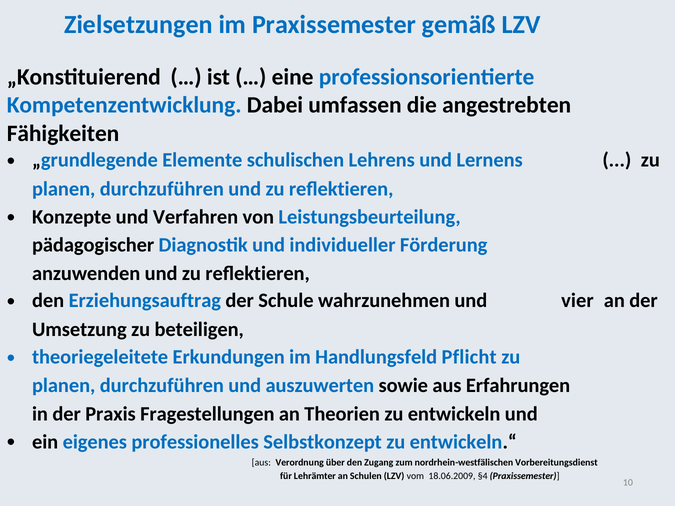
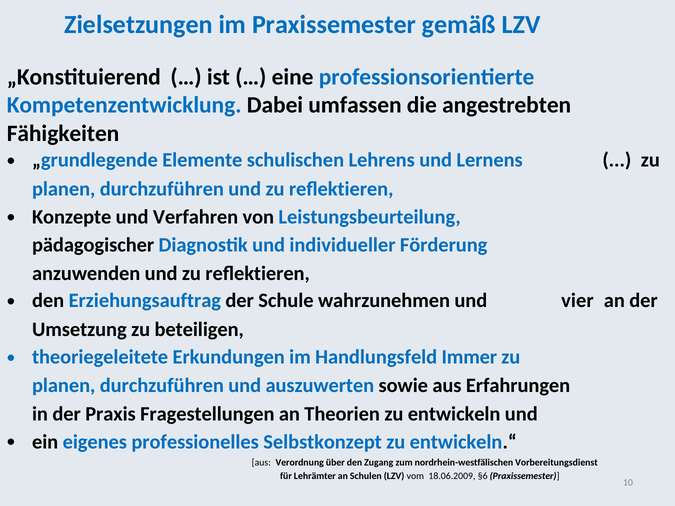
Pflicht: Pflicht -> Immer (469, 357)
§4: §4 -> §6 (483, 476)
